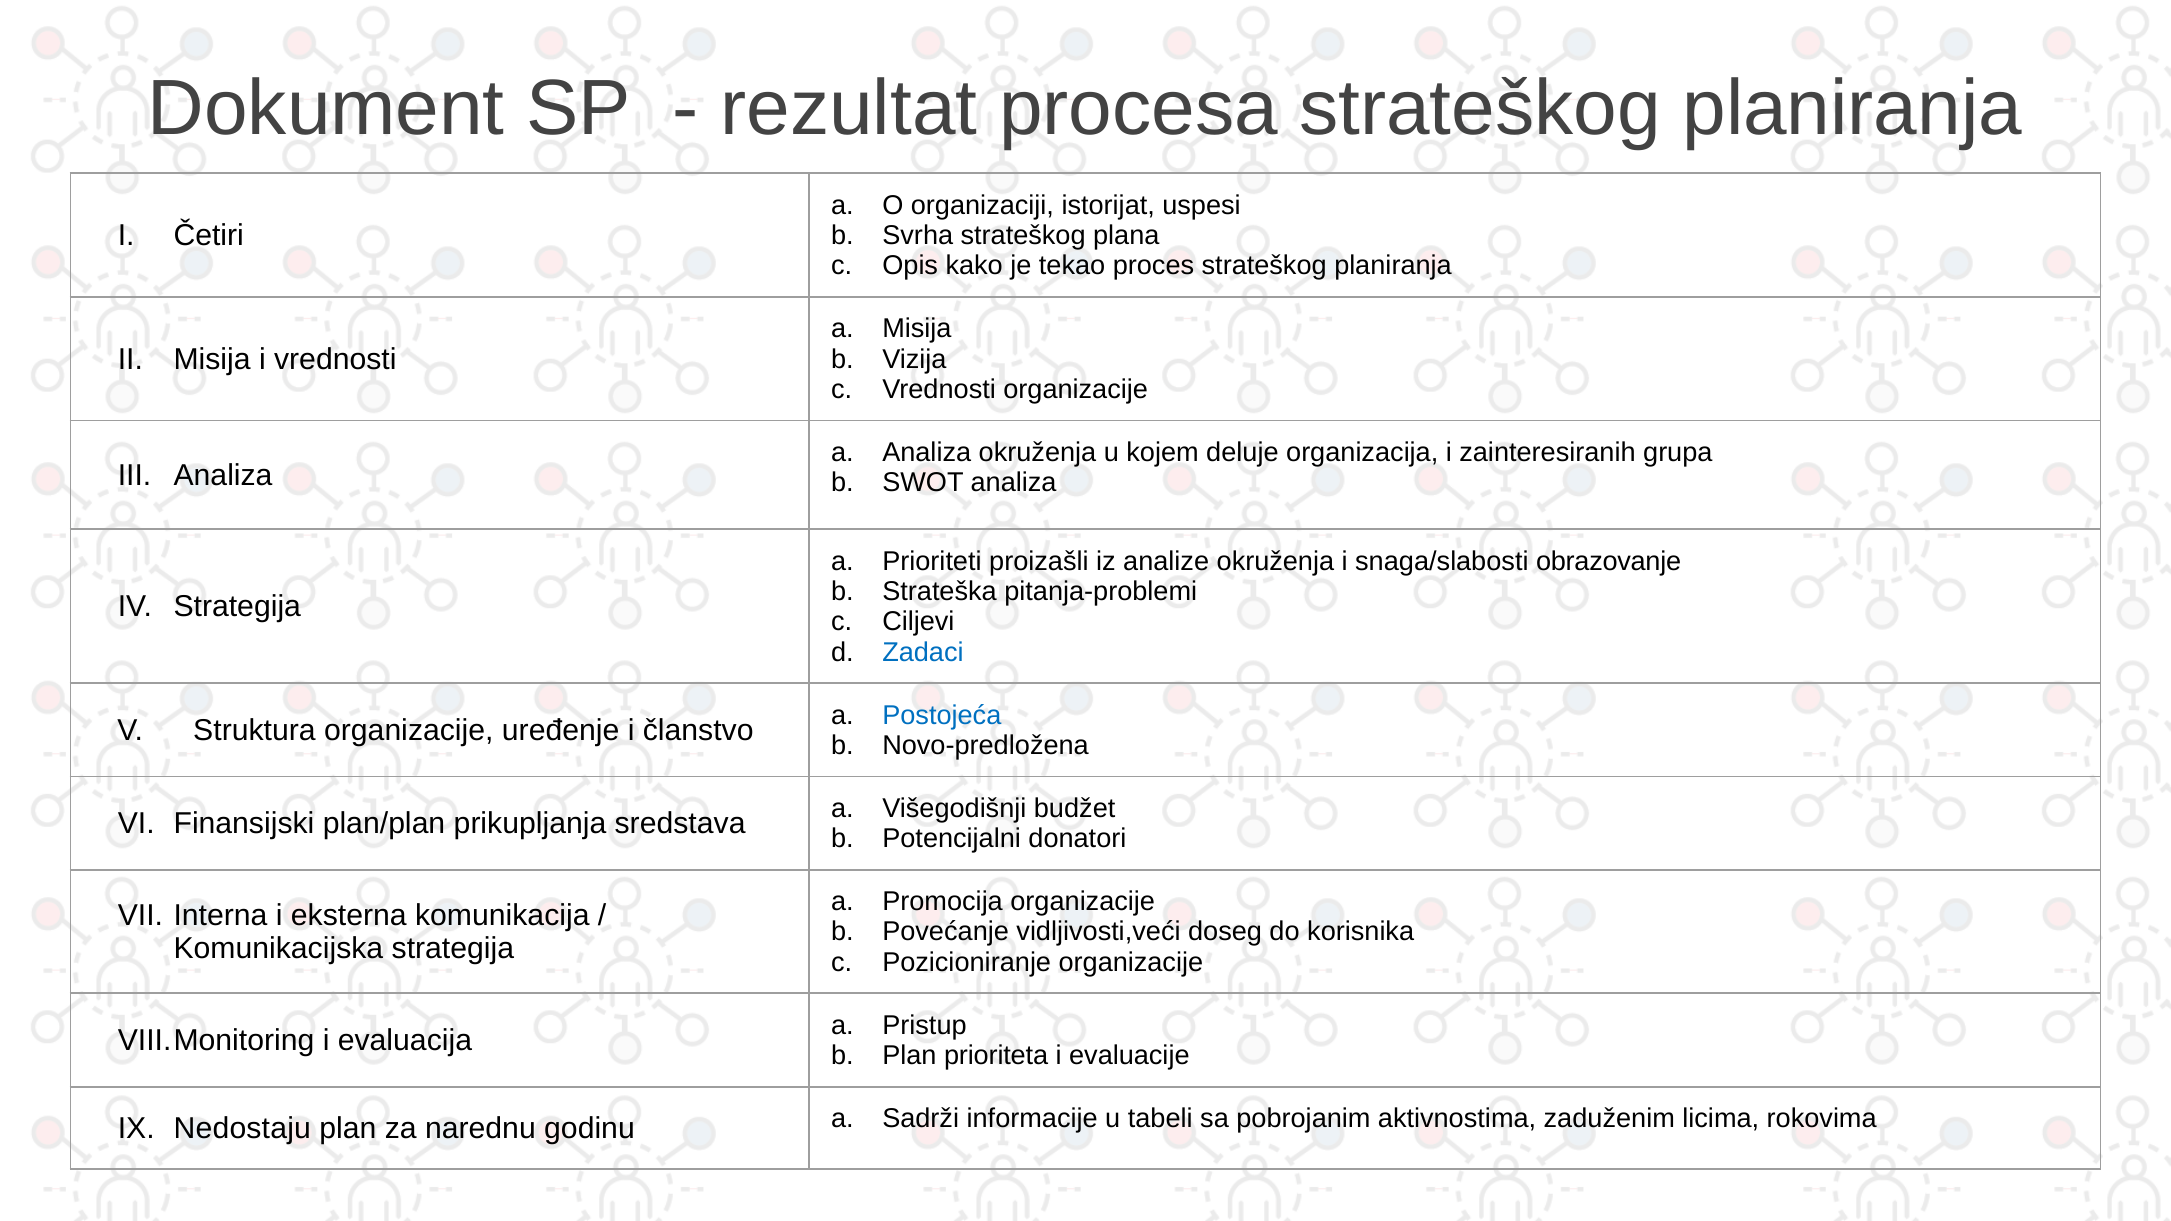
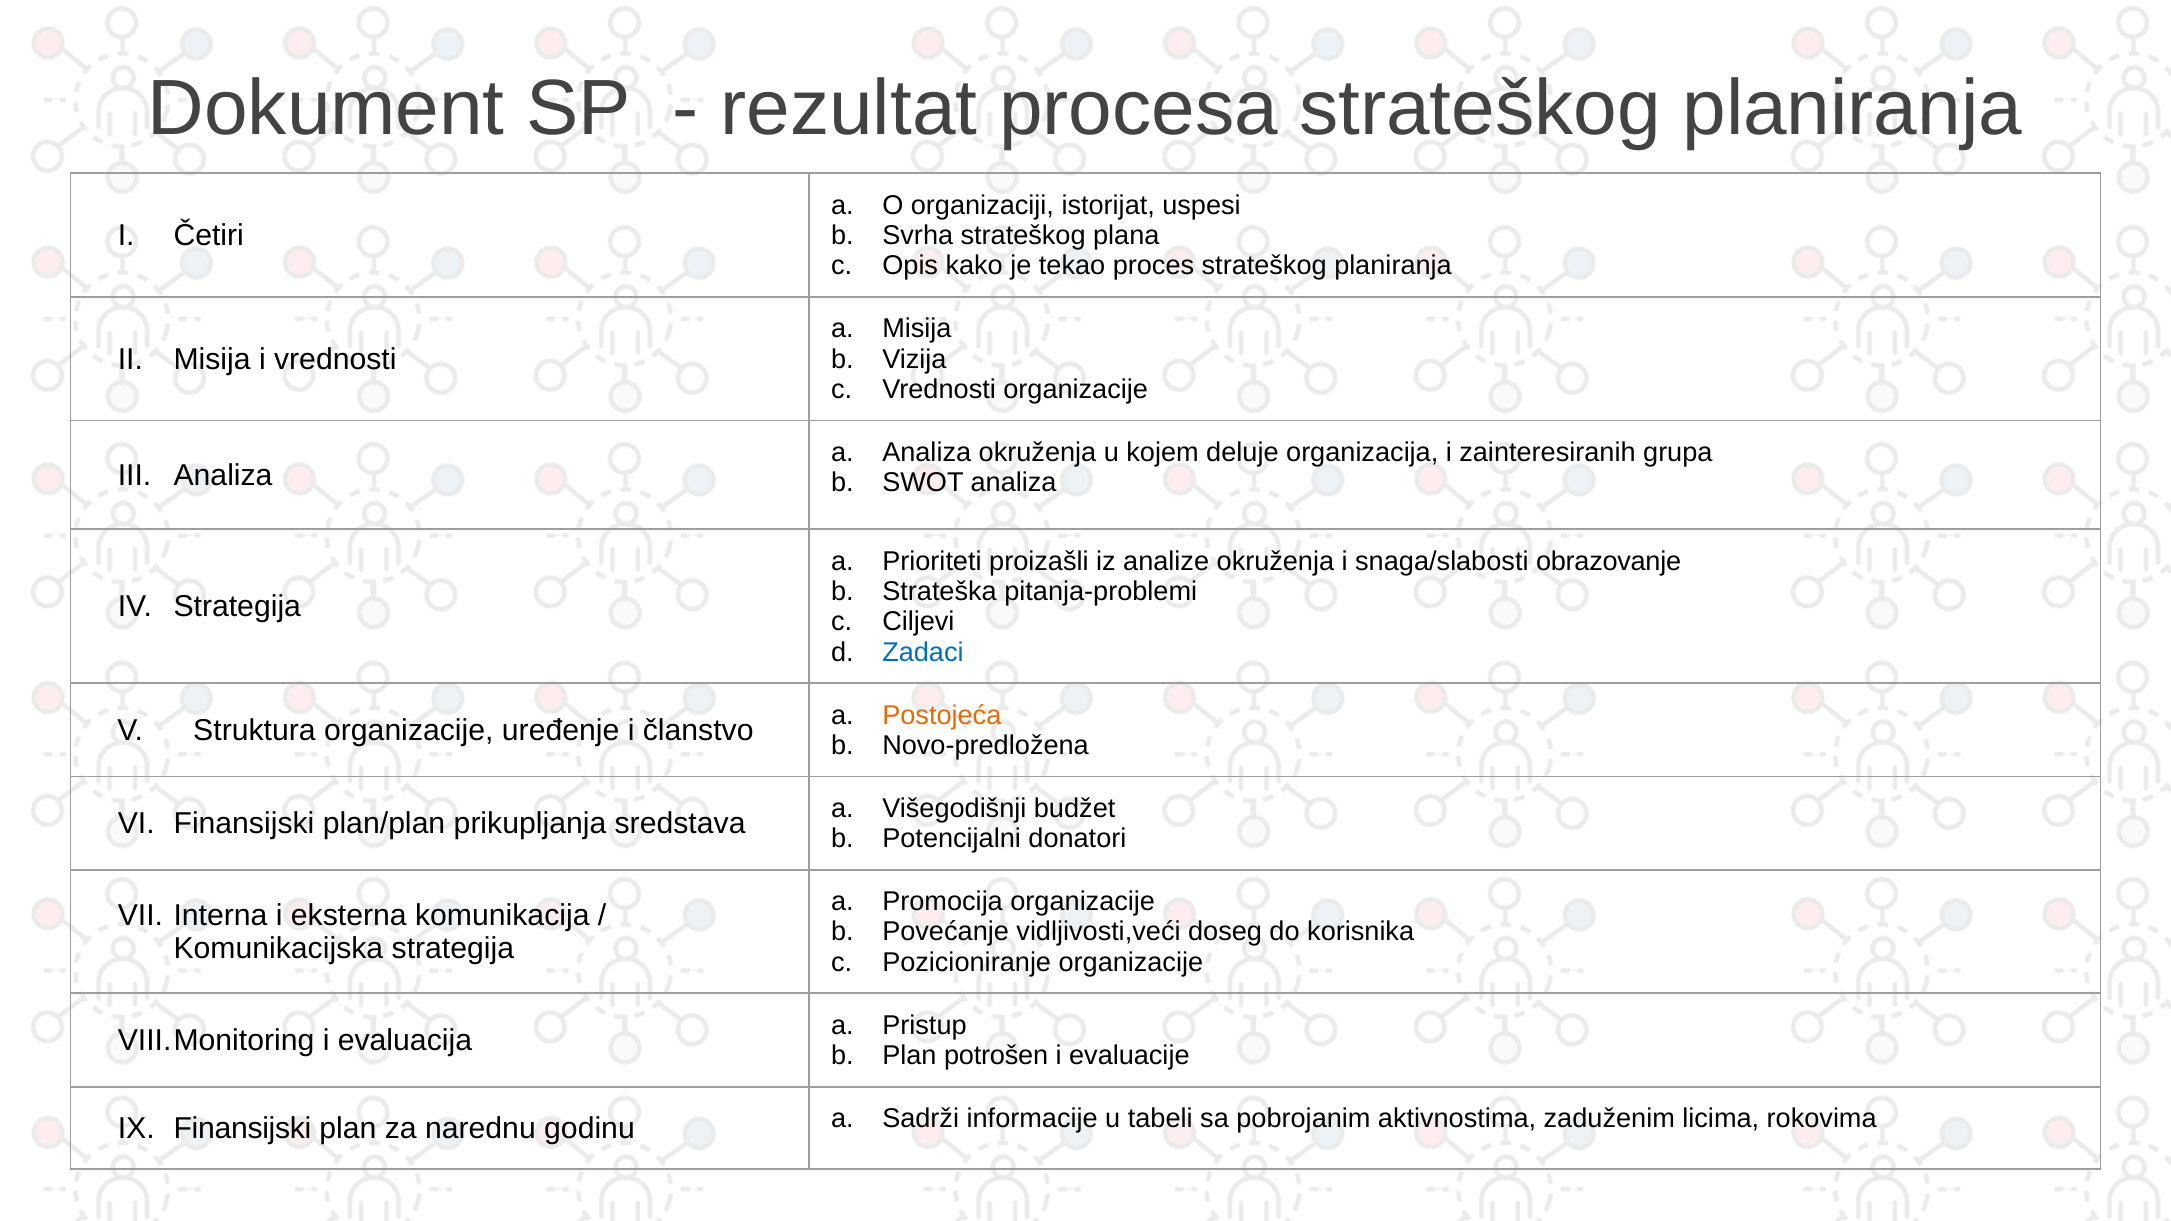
Postojeća colour: blue -> orange (942, 715)
prioriteta: prioriteta -> potrošen (996, 1056)
Nedostaju: Nedostaju -> Finansijski (243, 1128)
